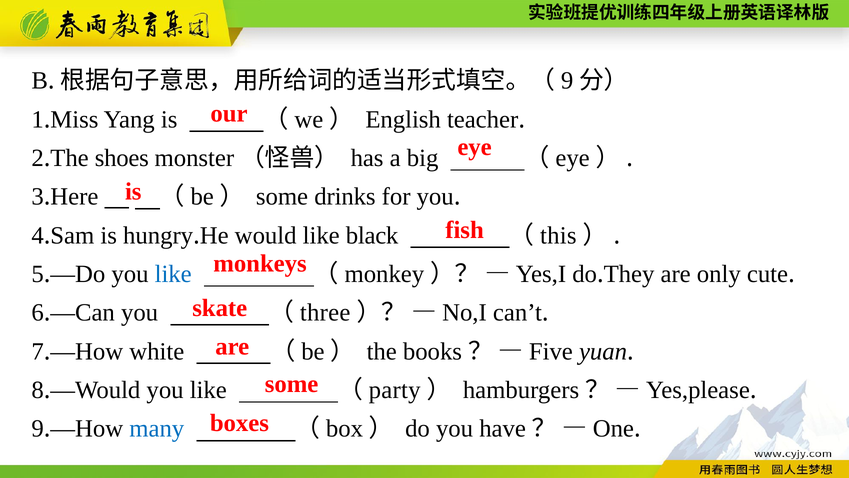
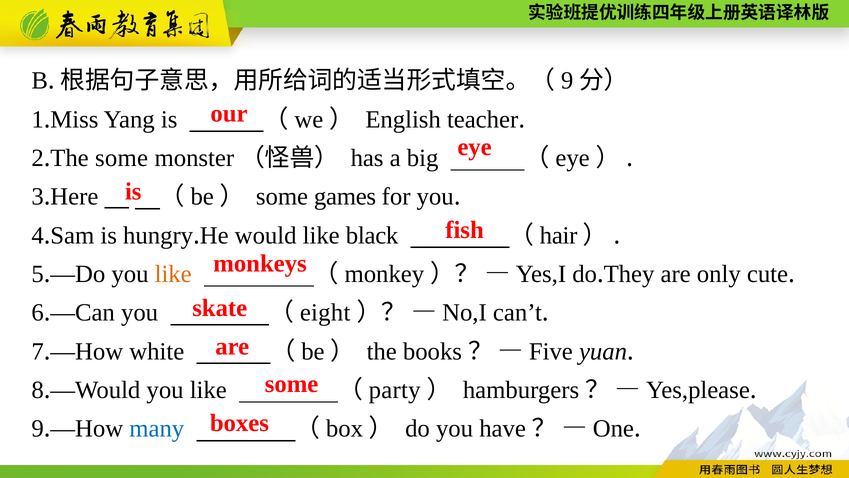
The shoes: shoes -> some (122, 158)
drinks: drinks -> games (345, 197)
this: this -> hair (559, 235)
like colour: blue -> orange (173, 274)
three: three -> eight (325, 312)
